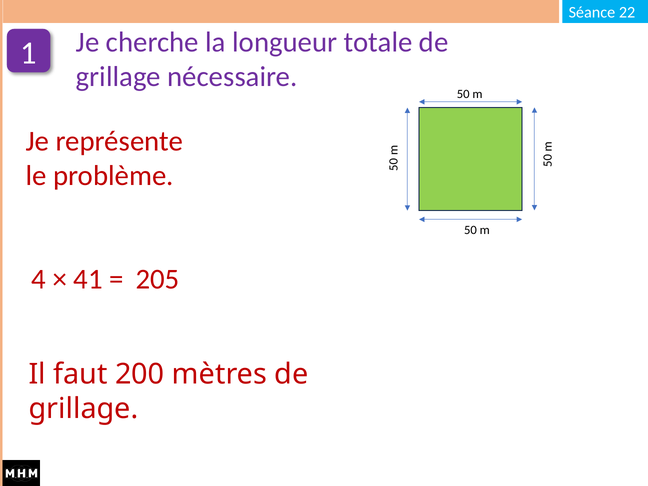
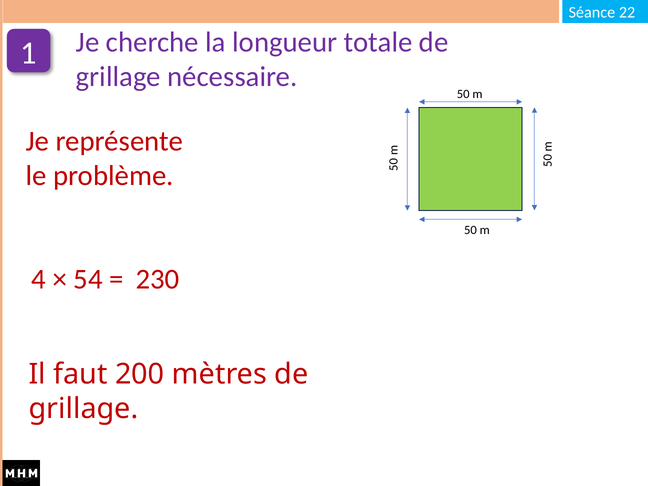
41: 41 -> 54 (88, 279)
205: 205 -> 230 (158, 279)
